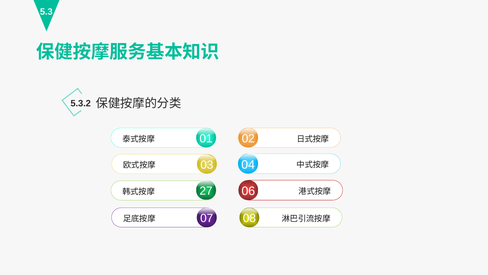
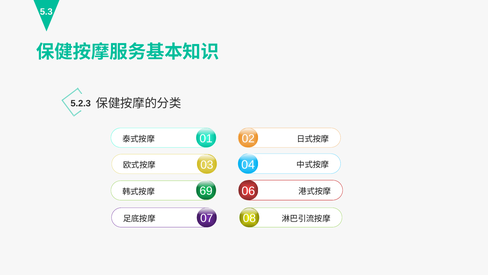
5.3.2: 5.3.2 -> 5.2.3 (81, 103)
27: 27 -> 69 (206, 191)
